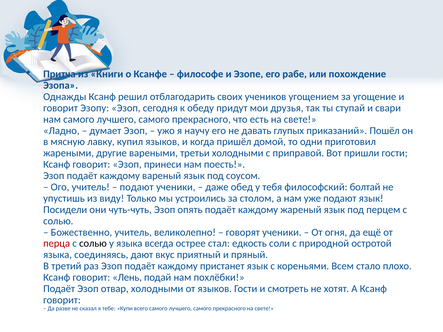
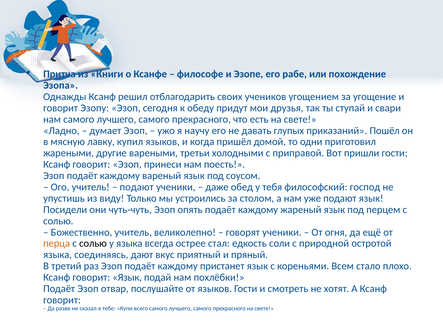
болтай: болтай -> господ (365, 187)
перца colour: red -> orange (57, 244)
говорит Лень: Лень -> Язык (127, 278)
отвар холодными: холодными -> послушайте (157, 289)
